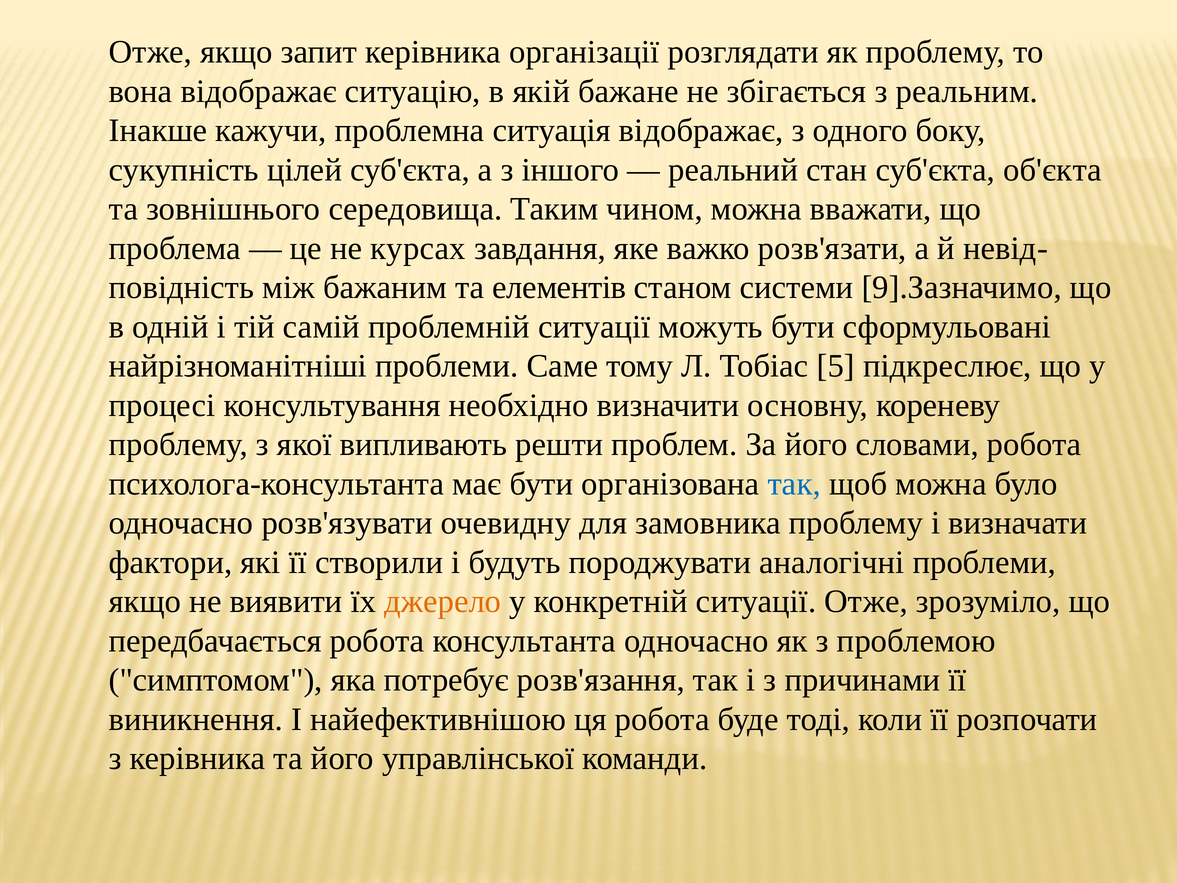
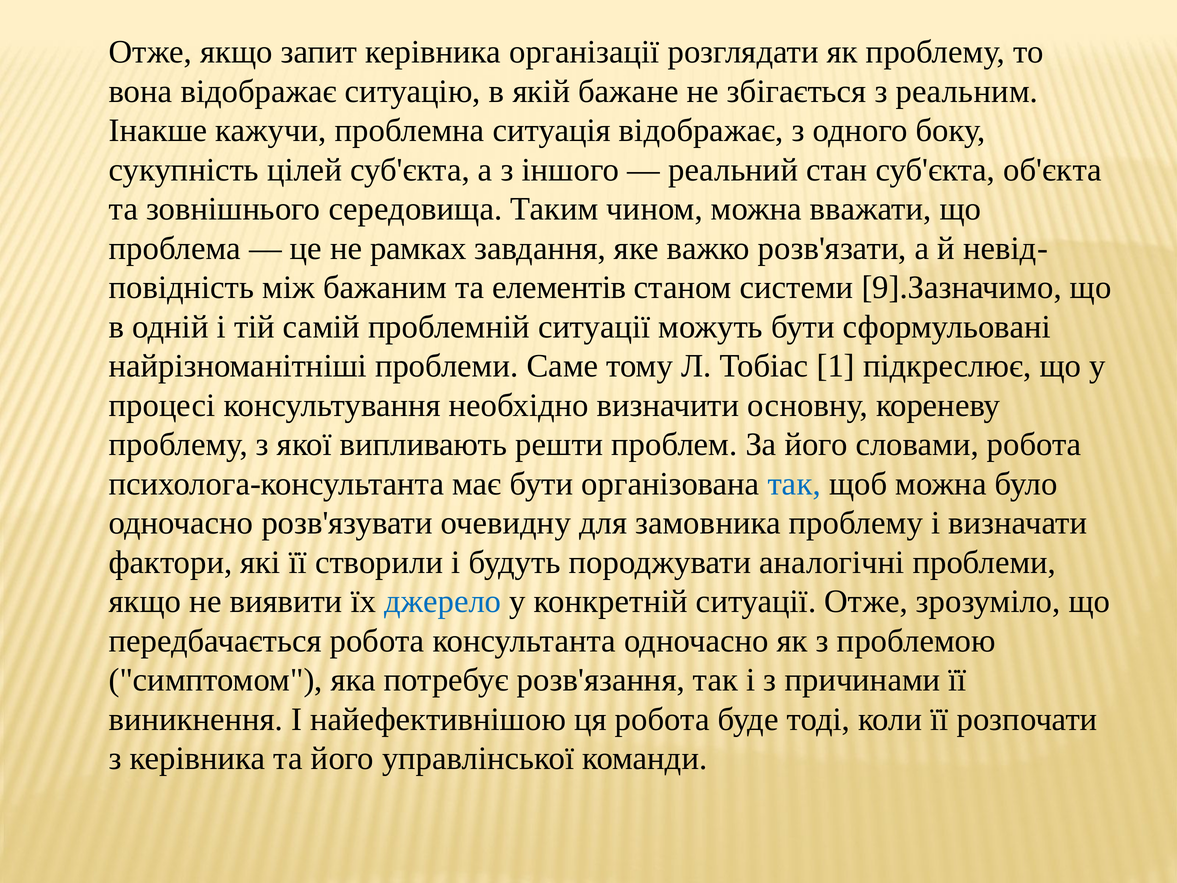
курсах: курсах -> рамках (418, 248)
5: 5 -> 1 (836, 366)
джерело colour: orange -> blue (443, 601)
